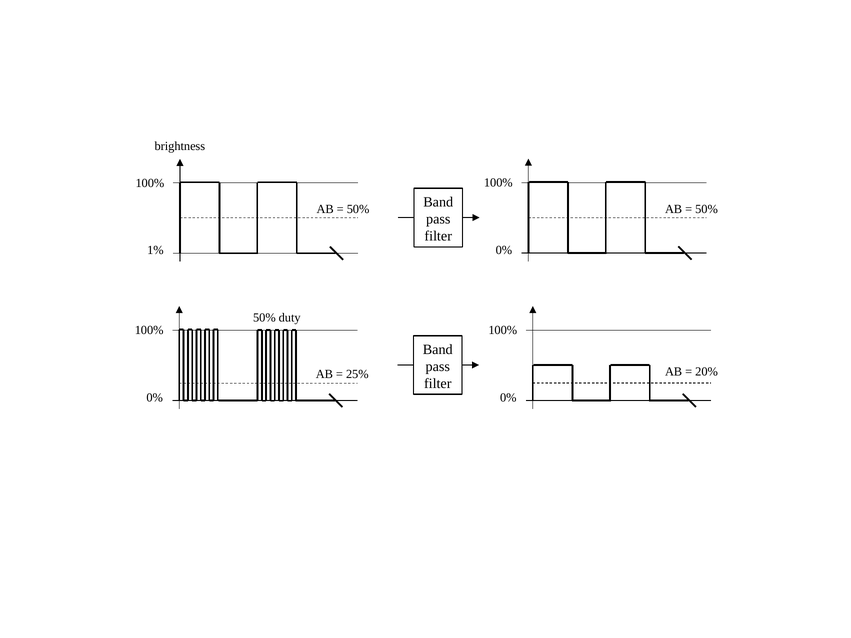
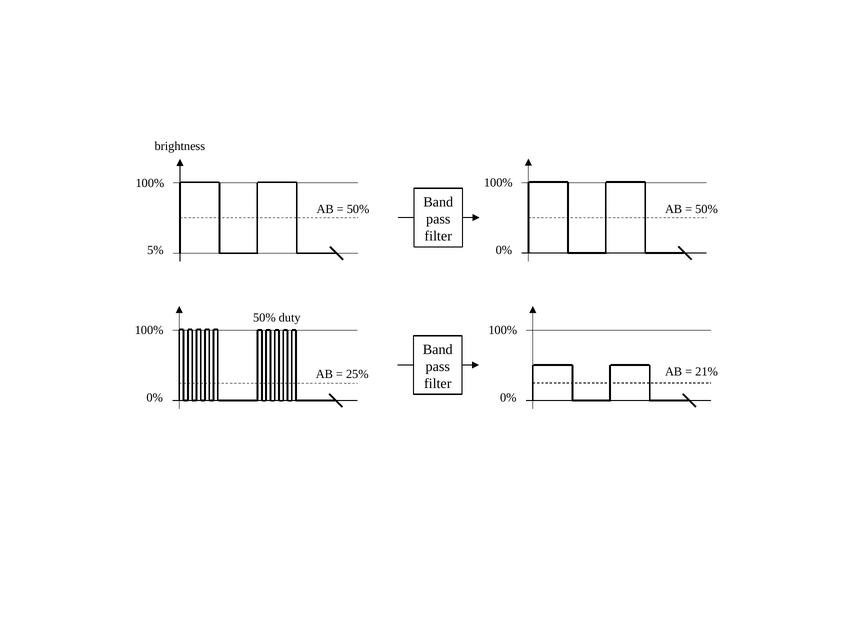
1%: 1% -> 5% (155, 250)
20%: 20% -> 21% (707, 372)
